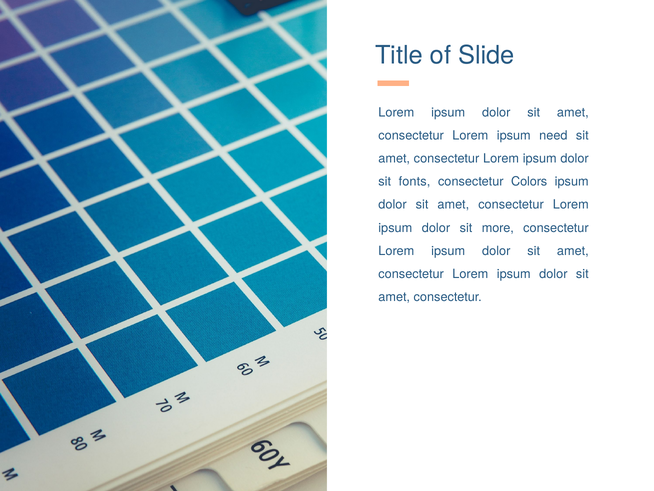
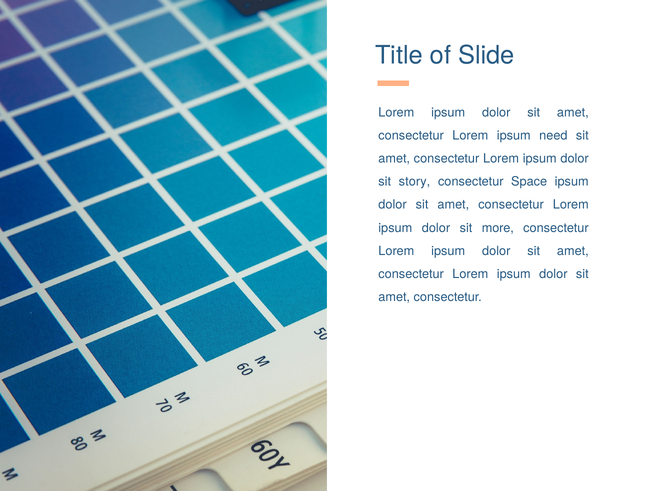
fonts: fonts -> story (414, 182)
Colors: Colors -> Space (529, 182)
